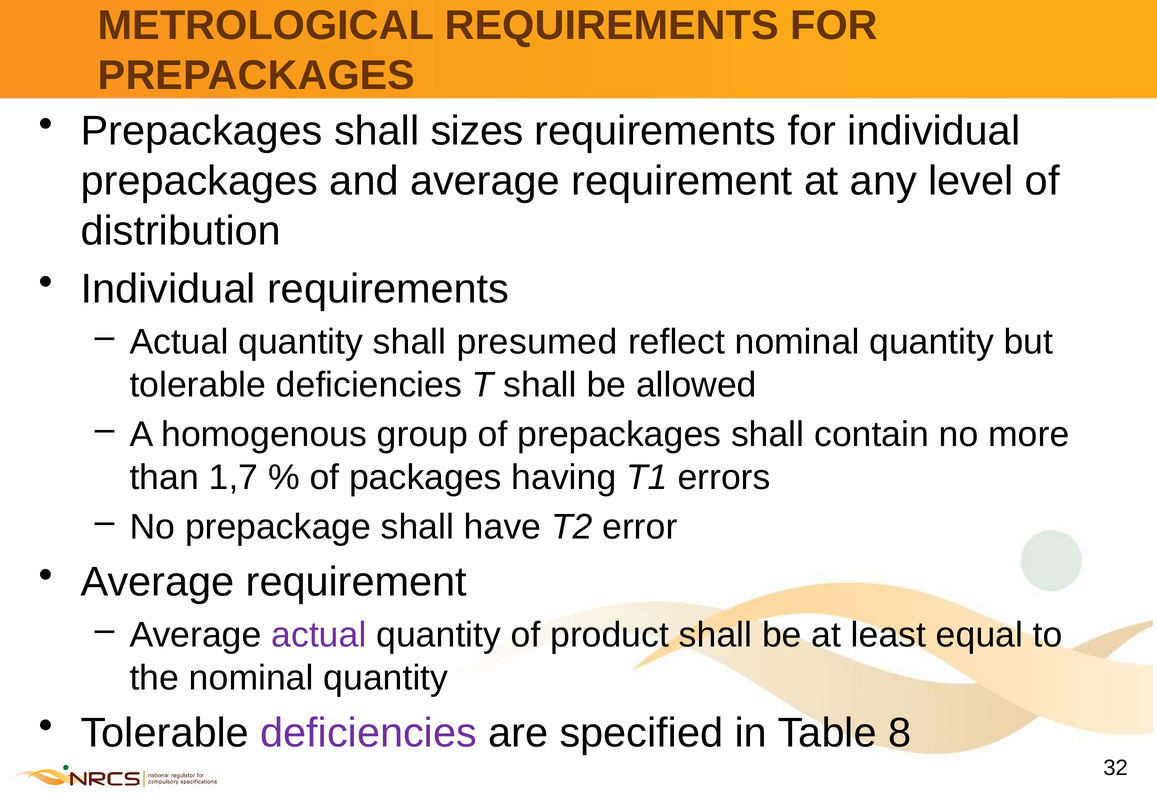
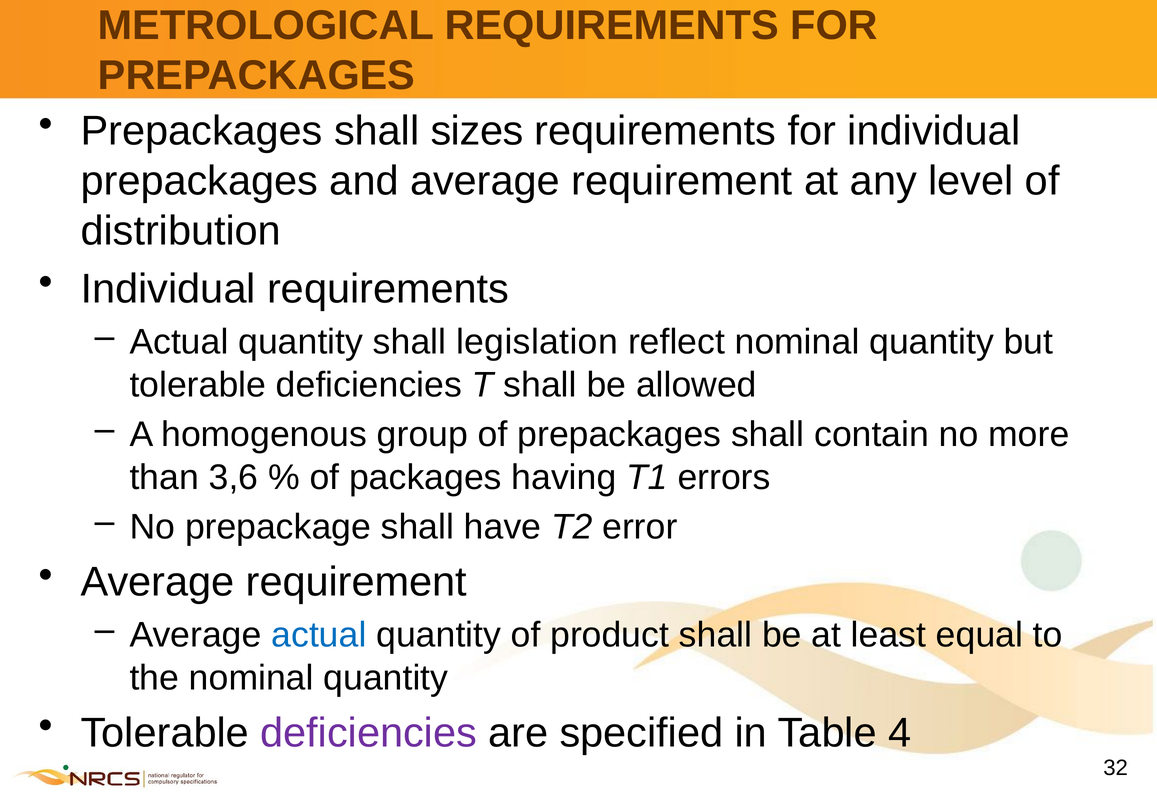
presumed: presumed -> legislation (537, 342)
1,7: 1,7 -> 3,6 (233, 477)
actual colour: purple -> blue (319, 635)
8: 8 -> 4 (900, 733)
